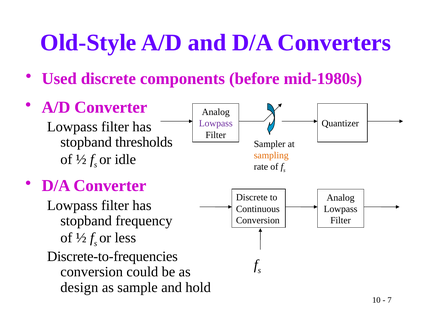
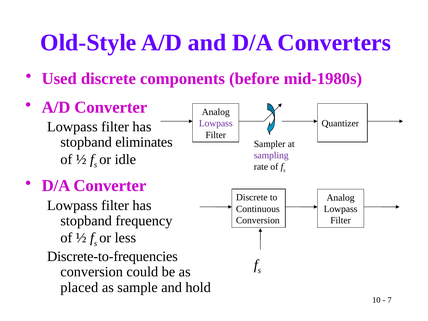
thresholds: thresholds -> eliminates (144, 142)
sampling colour: orange -> purple (271, 155)
design: design -> placed (79, 287)
